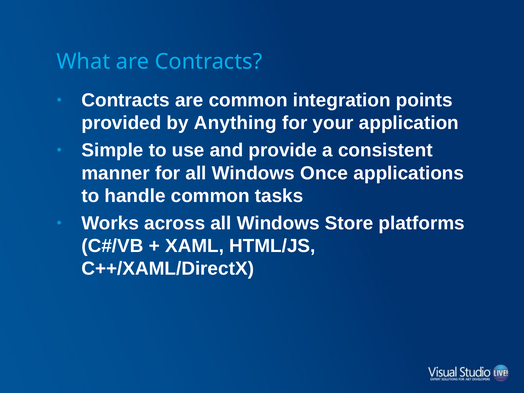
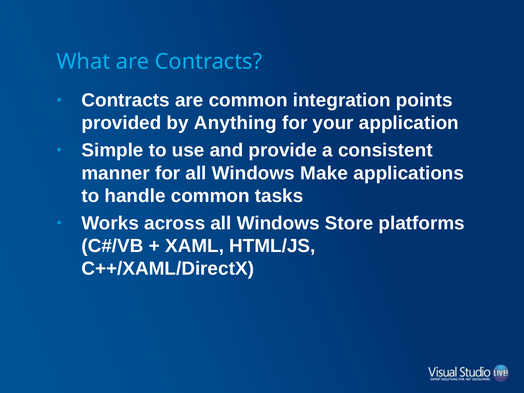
Once: Once -> Make (324, 173)
